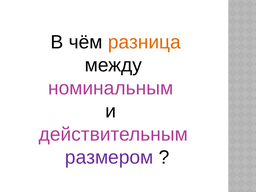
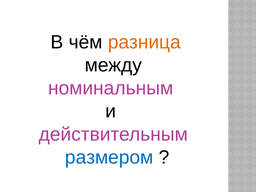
размером colour: purple -> blue (109, 157)
